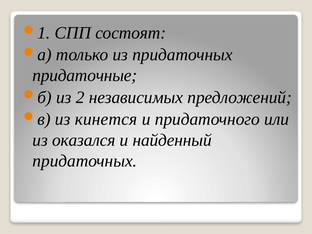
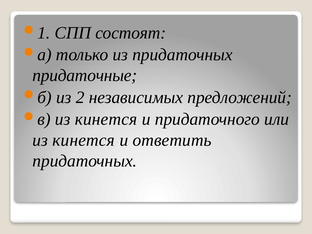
оказался: оказался -> кинется (84, 140)
найденный: найденный -> ответить (172, 140)
